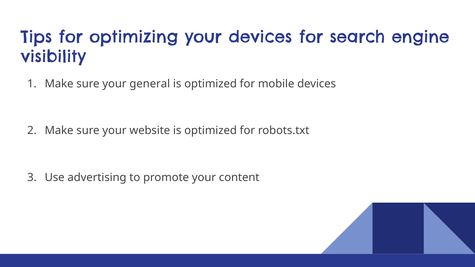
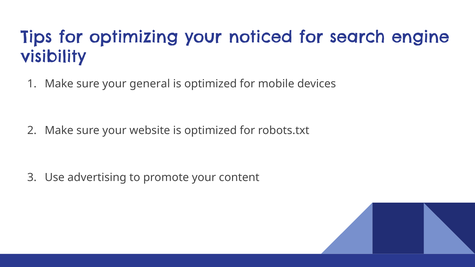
your devices: devices -> noticed (261, 37)
